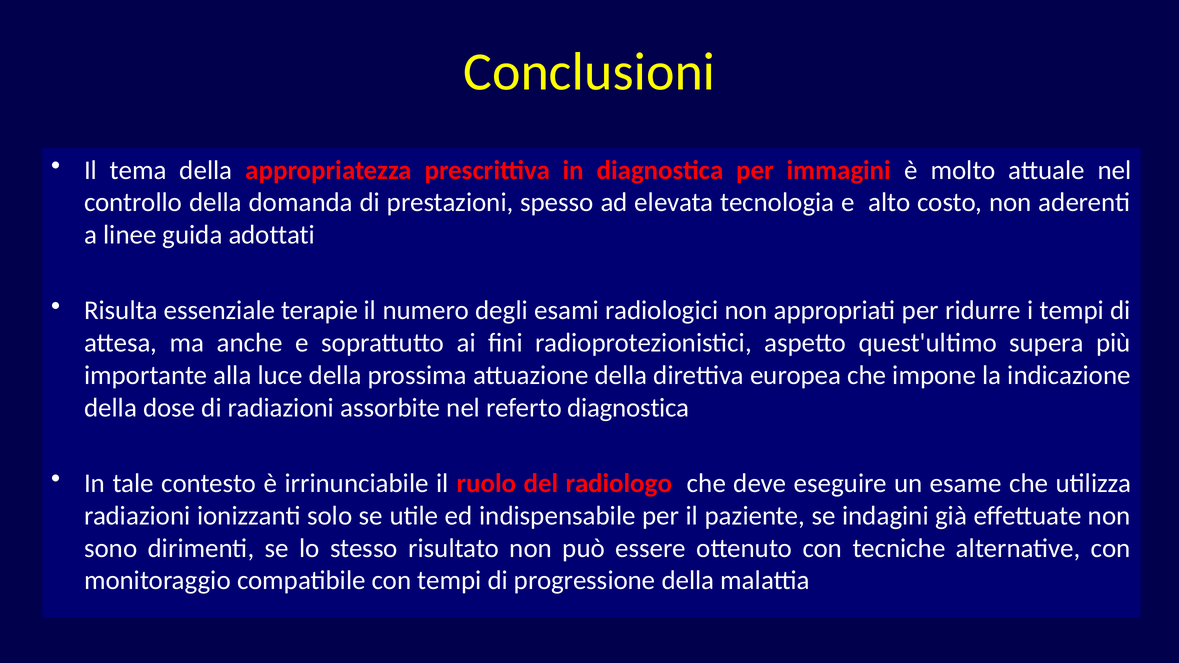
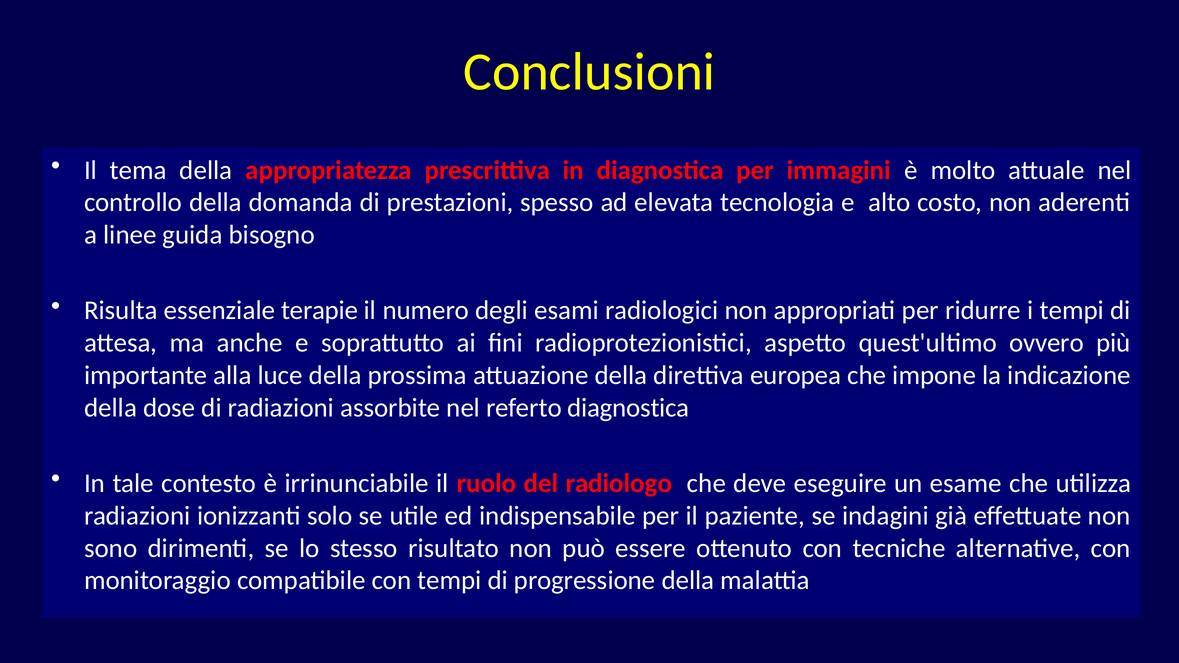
adottati: adottati -> bisogno (272, 235)
supera: supera -> ovvero (1047, 343)
